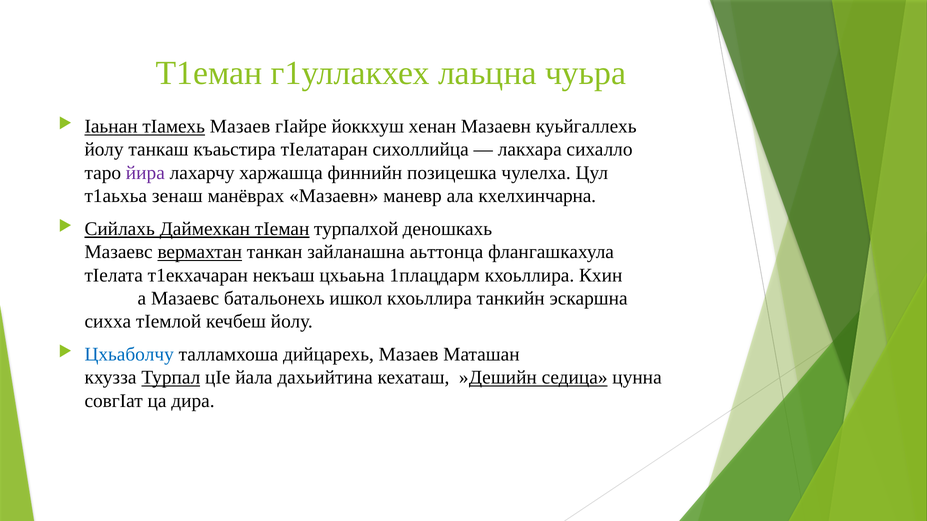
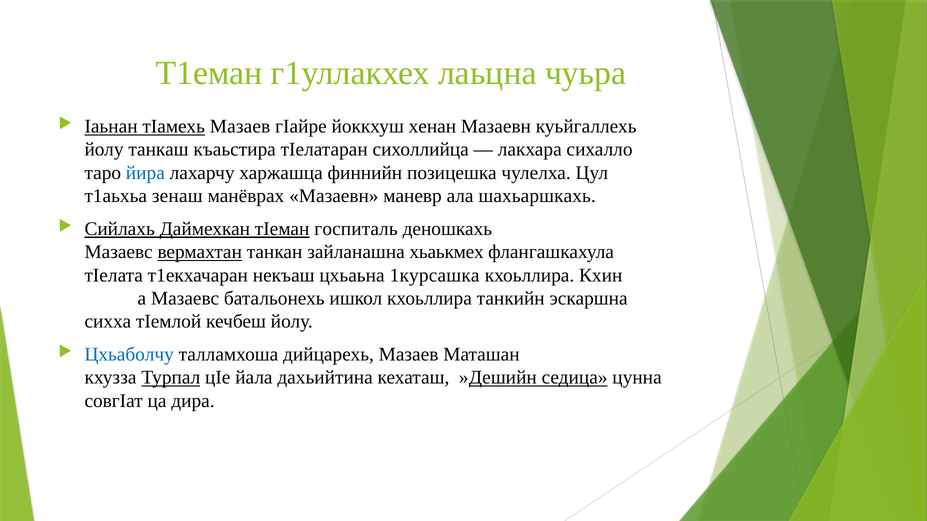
йира colour: purple -> blue (145, 173)
кхелхинчарна: кхелхинчарна -> шахьаршкахь (537, 196)
турпалхой: турпалхой -> госпиталь (356, 229)
аьттонца: аьттонца -> хьаькмех (447, 252)
1плацдарм: 1плацдарм -> 1курсашка (435, 275)
